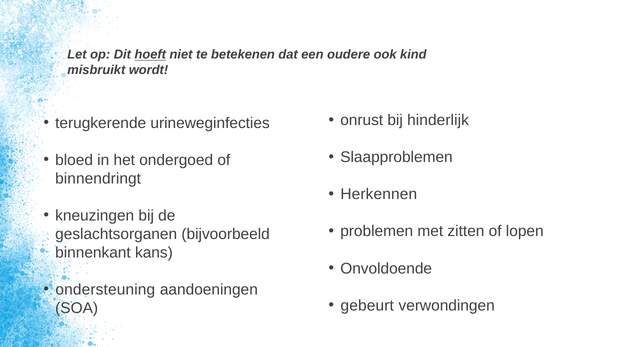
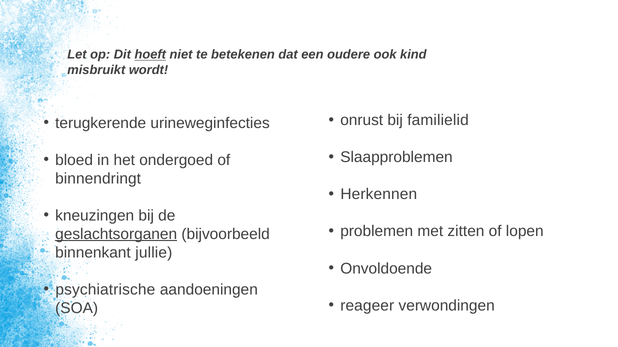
hinderlijk: hinderlijk -> familielid (438, 121)
geslachtsorganen underline: none -> present (116, 234)
kans: kans -> jullie (154, 253)
ondersteuning: ondersteuning -> psychiatrische (105, 290)
gebeurt: gebeurt -> reageer (367, 306)
